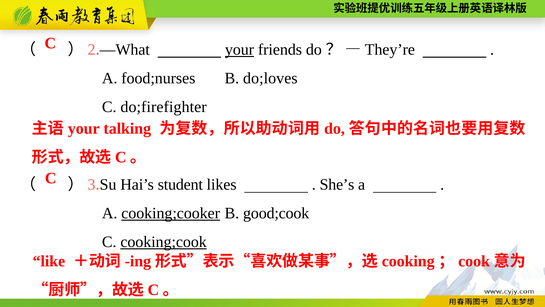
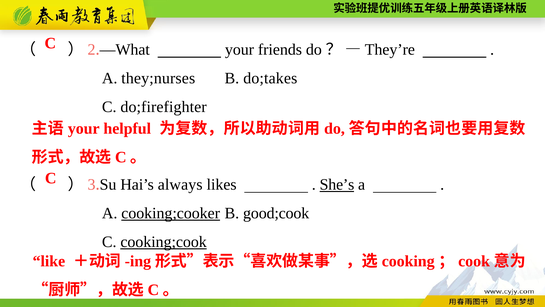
your underline: present -> none (239, 50)
food;nurses: food;nurses -> they;nurses (158, 78)
do;loves: do;loves -> do;takes (270, 78)
talking: talking -> helpful (127, 128)
student: student -> always (180, 184)
She’s underline: none -> present (337, 184)
